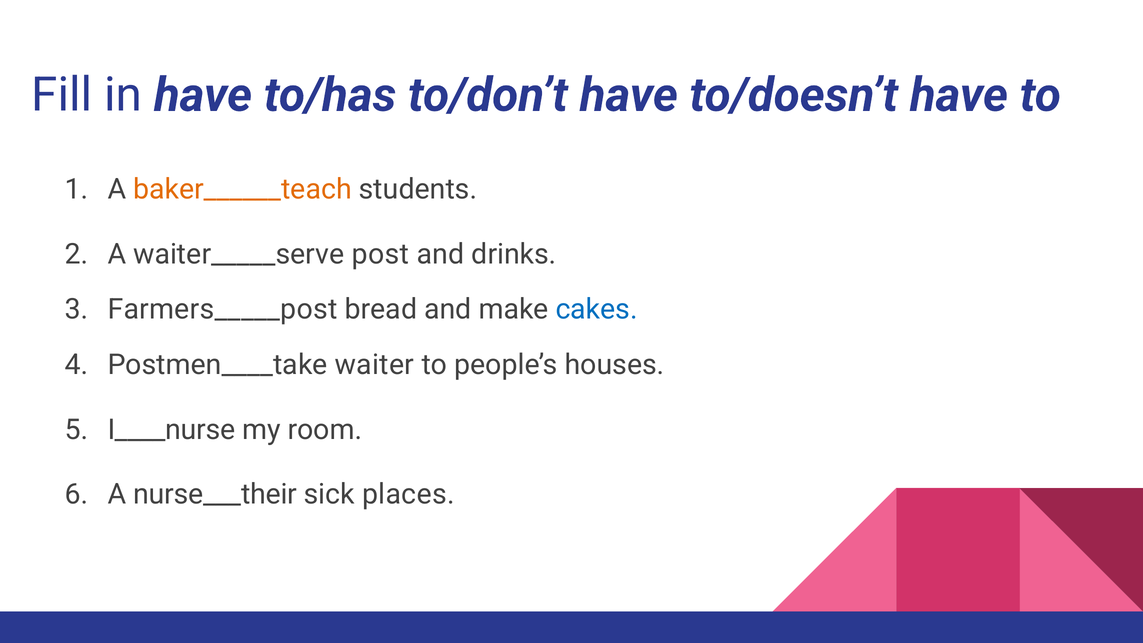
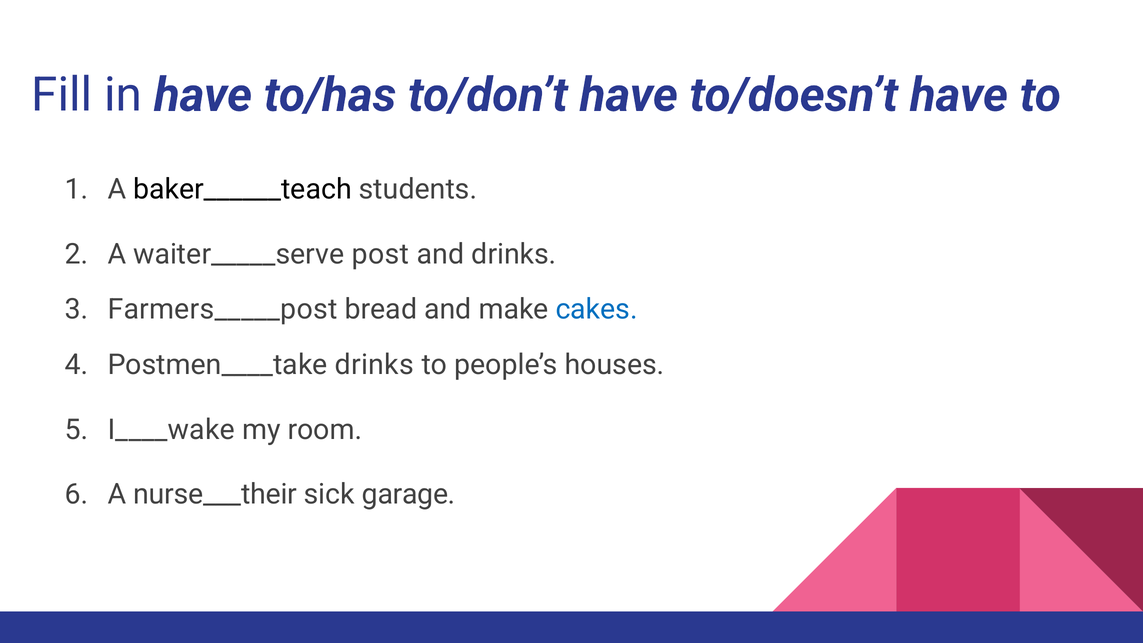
baker______teach colour: orange -> black (242, 189)
Postmen____take waiter: waiter -> drinks (374, 365)
I____nurse: I____nurse -> I____wake (171, 430)
places: places -> garage (409, 494)
